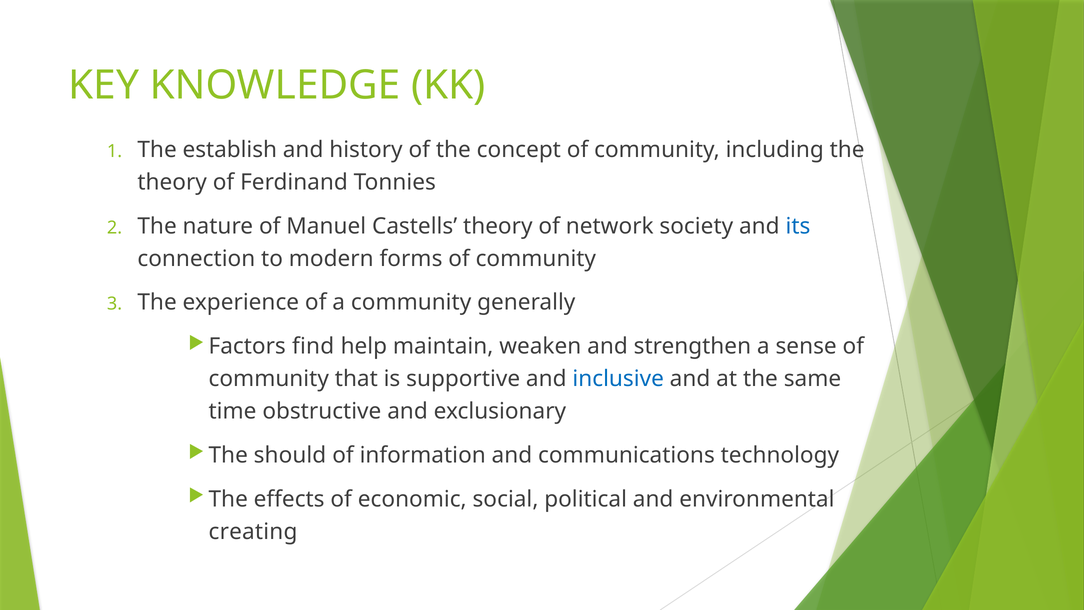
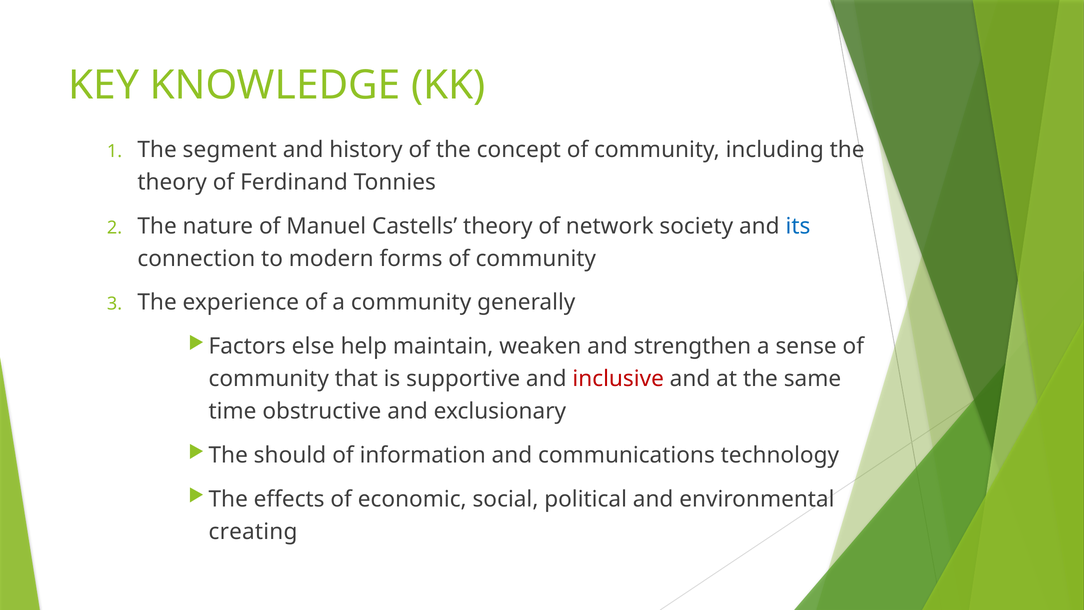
establish: establish -> segment (230, 150)
find: find -> else (313, 346)
inclusive colour: blue -> red (618, 379)
